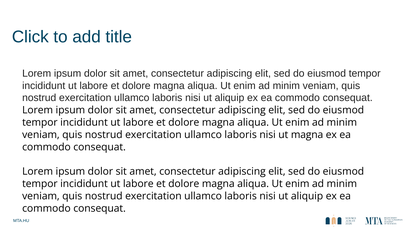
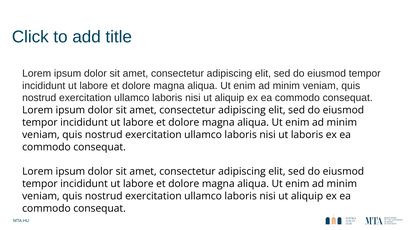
ut magna: magna -> laboris (307, 135)
